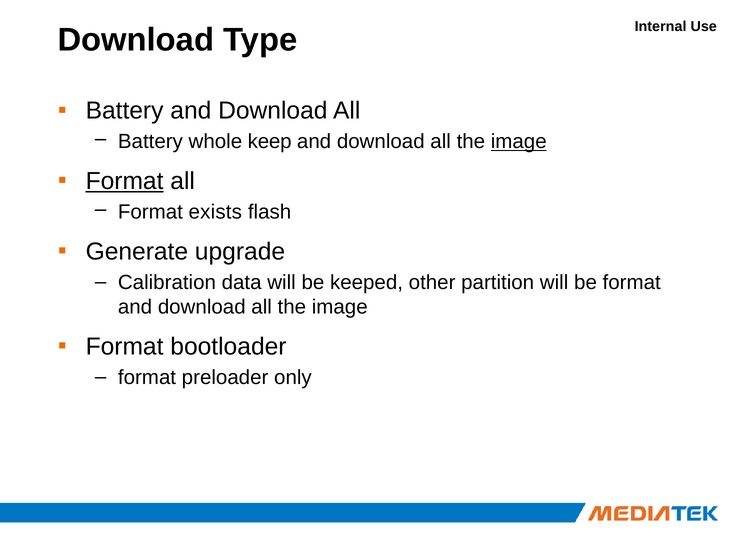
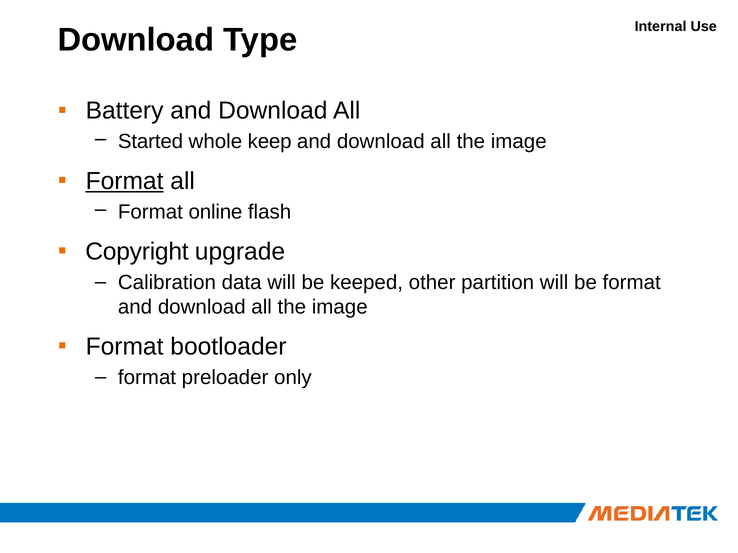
Battery: Battery -> Started (150, 142)
image underline: present -> none (519, 142)
exists: exists -> online (215, 212)
Generate: Generate -> Copyright (137, 252)
